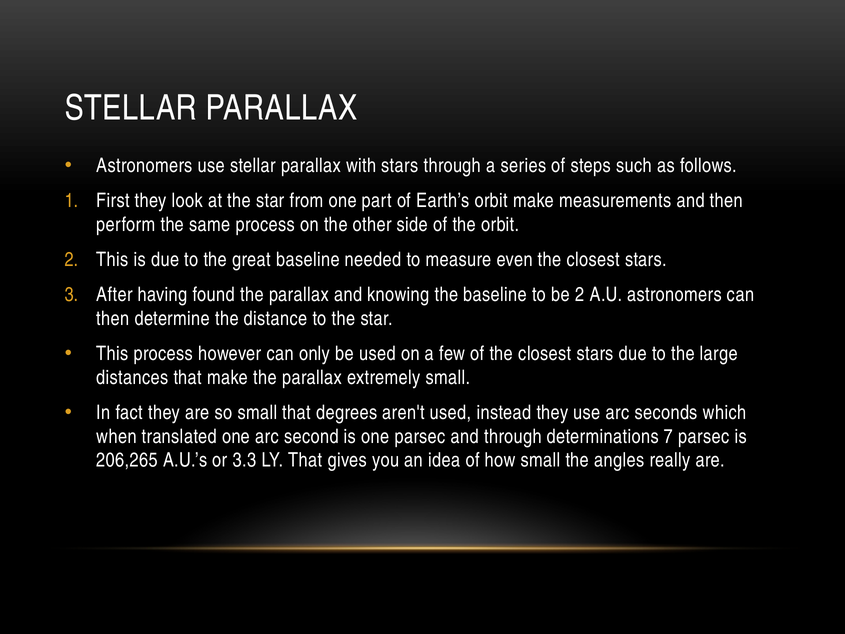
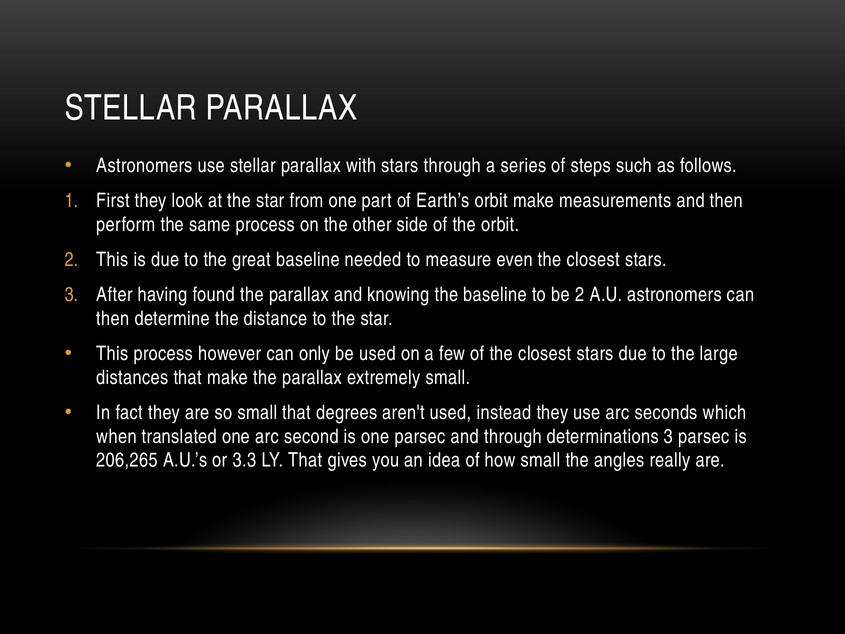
determinations 7: 7 -> 3 (668, 436)
